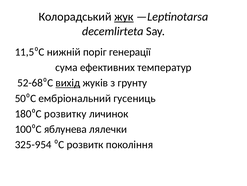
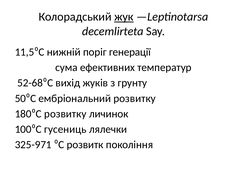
вихід underline: present -> none (68, 83)
ембріональний гусениць: гусениць -> розвитку (135, 98)
яблунева: яблунева -> гусениць (65, 129)
325-954: 325-954 -> 325-971 (33, 144)
